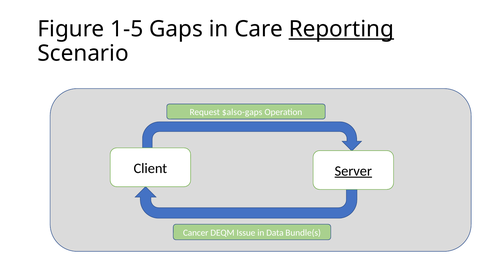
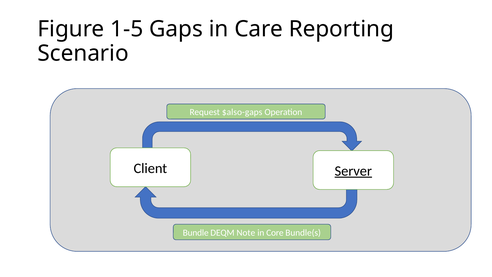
Reporting underline: present -> none (341, 29)
Cancer: Cancer -> Bundle (196, 232)
Issue: Issue -> Note (246, 232)
Data: Data -> Core (275, 232)
